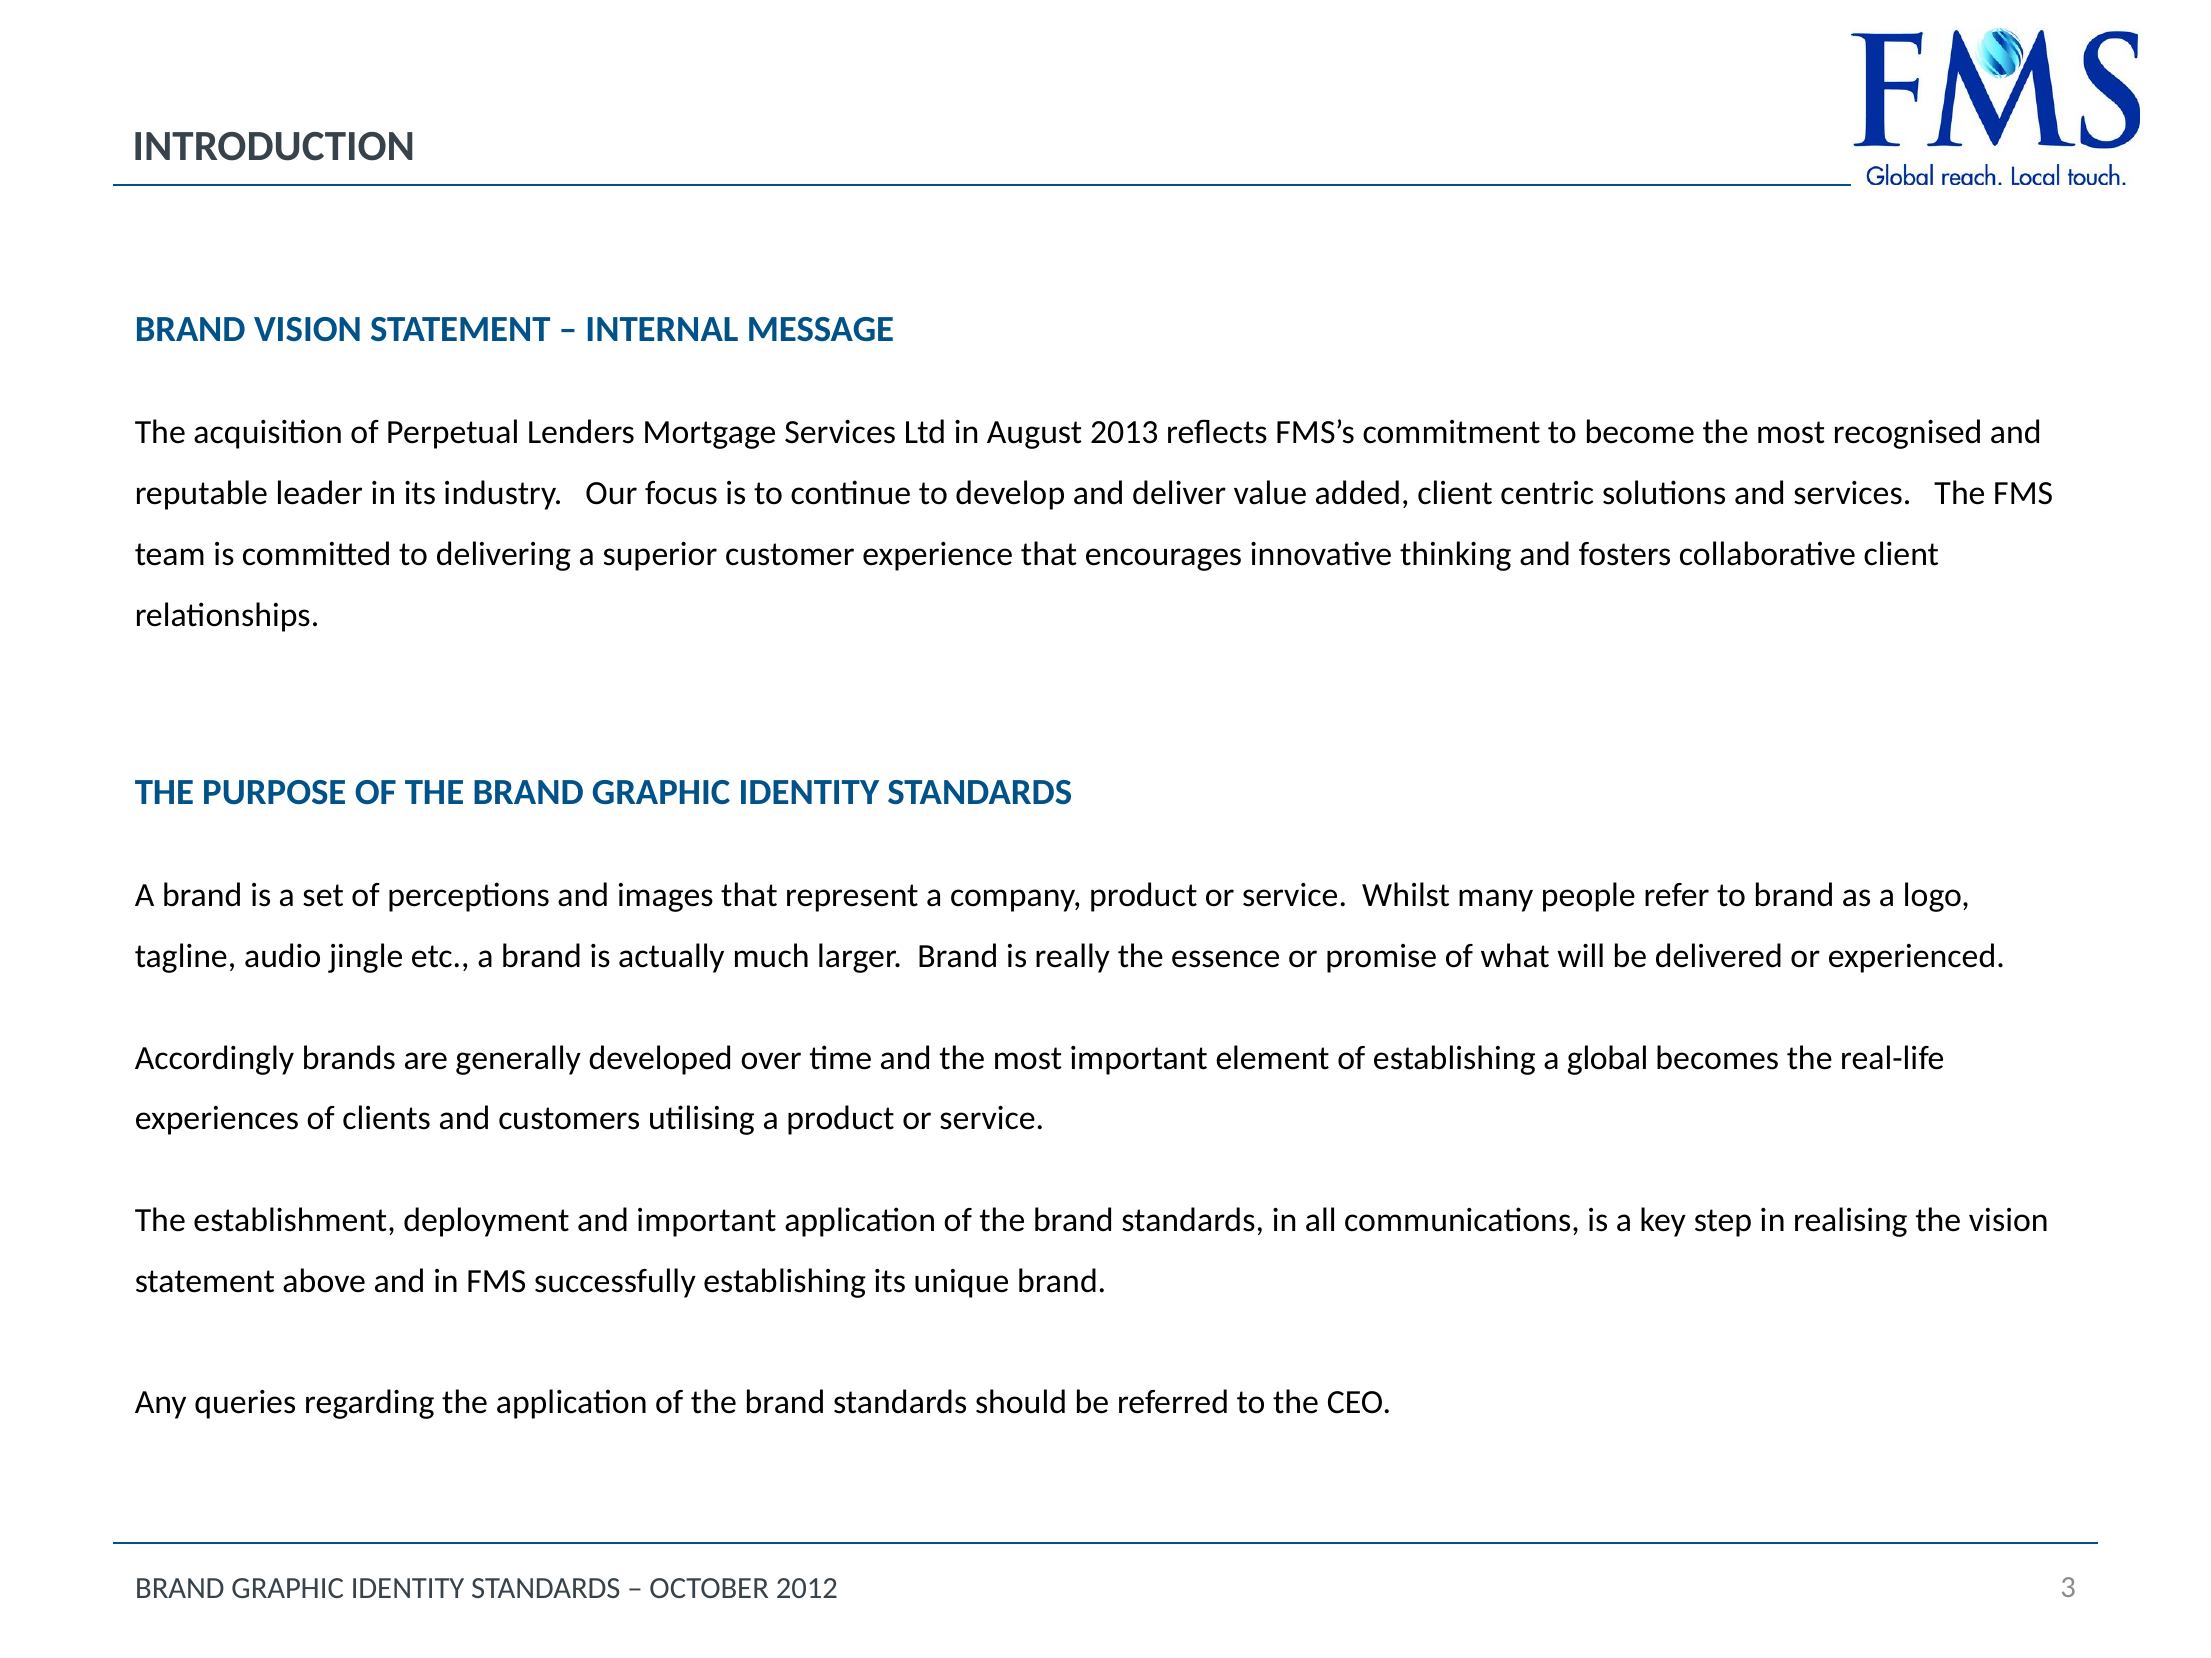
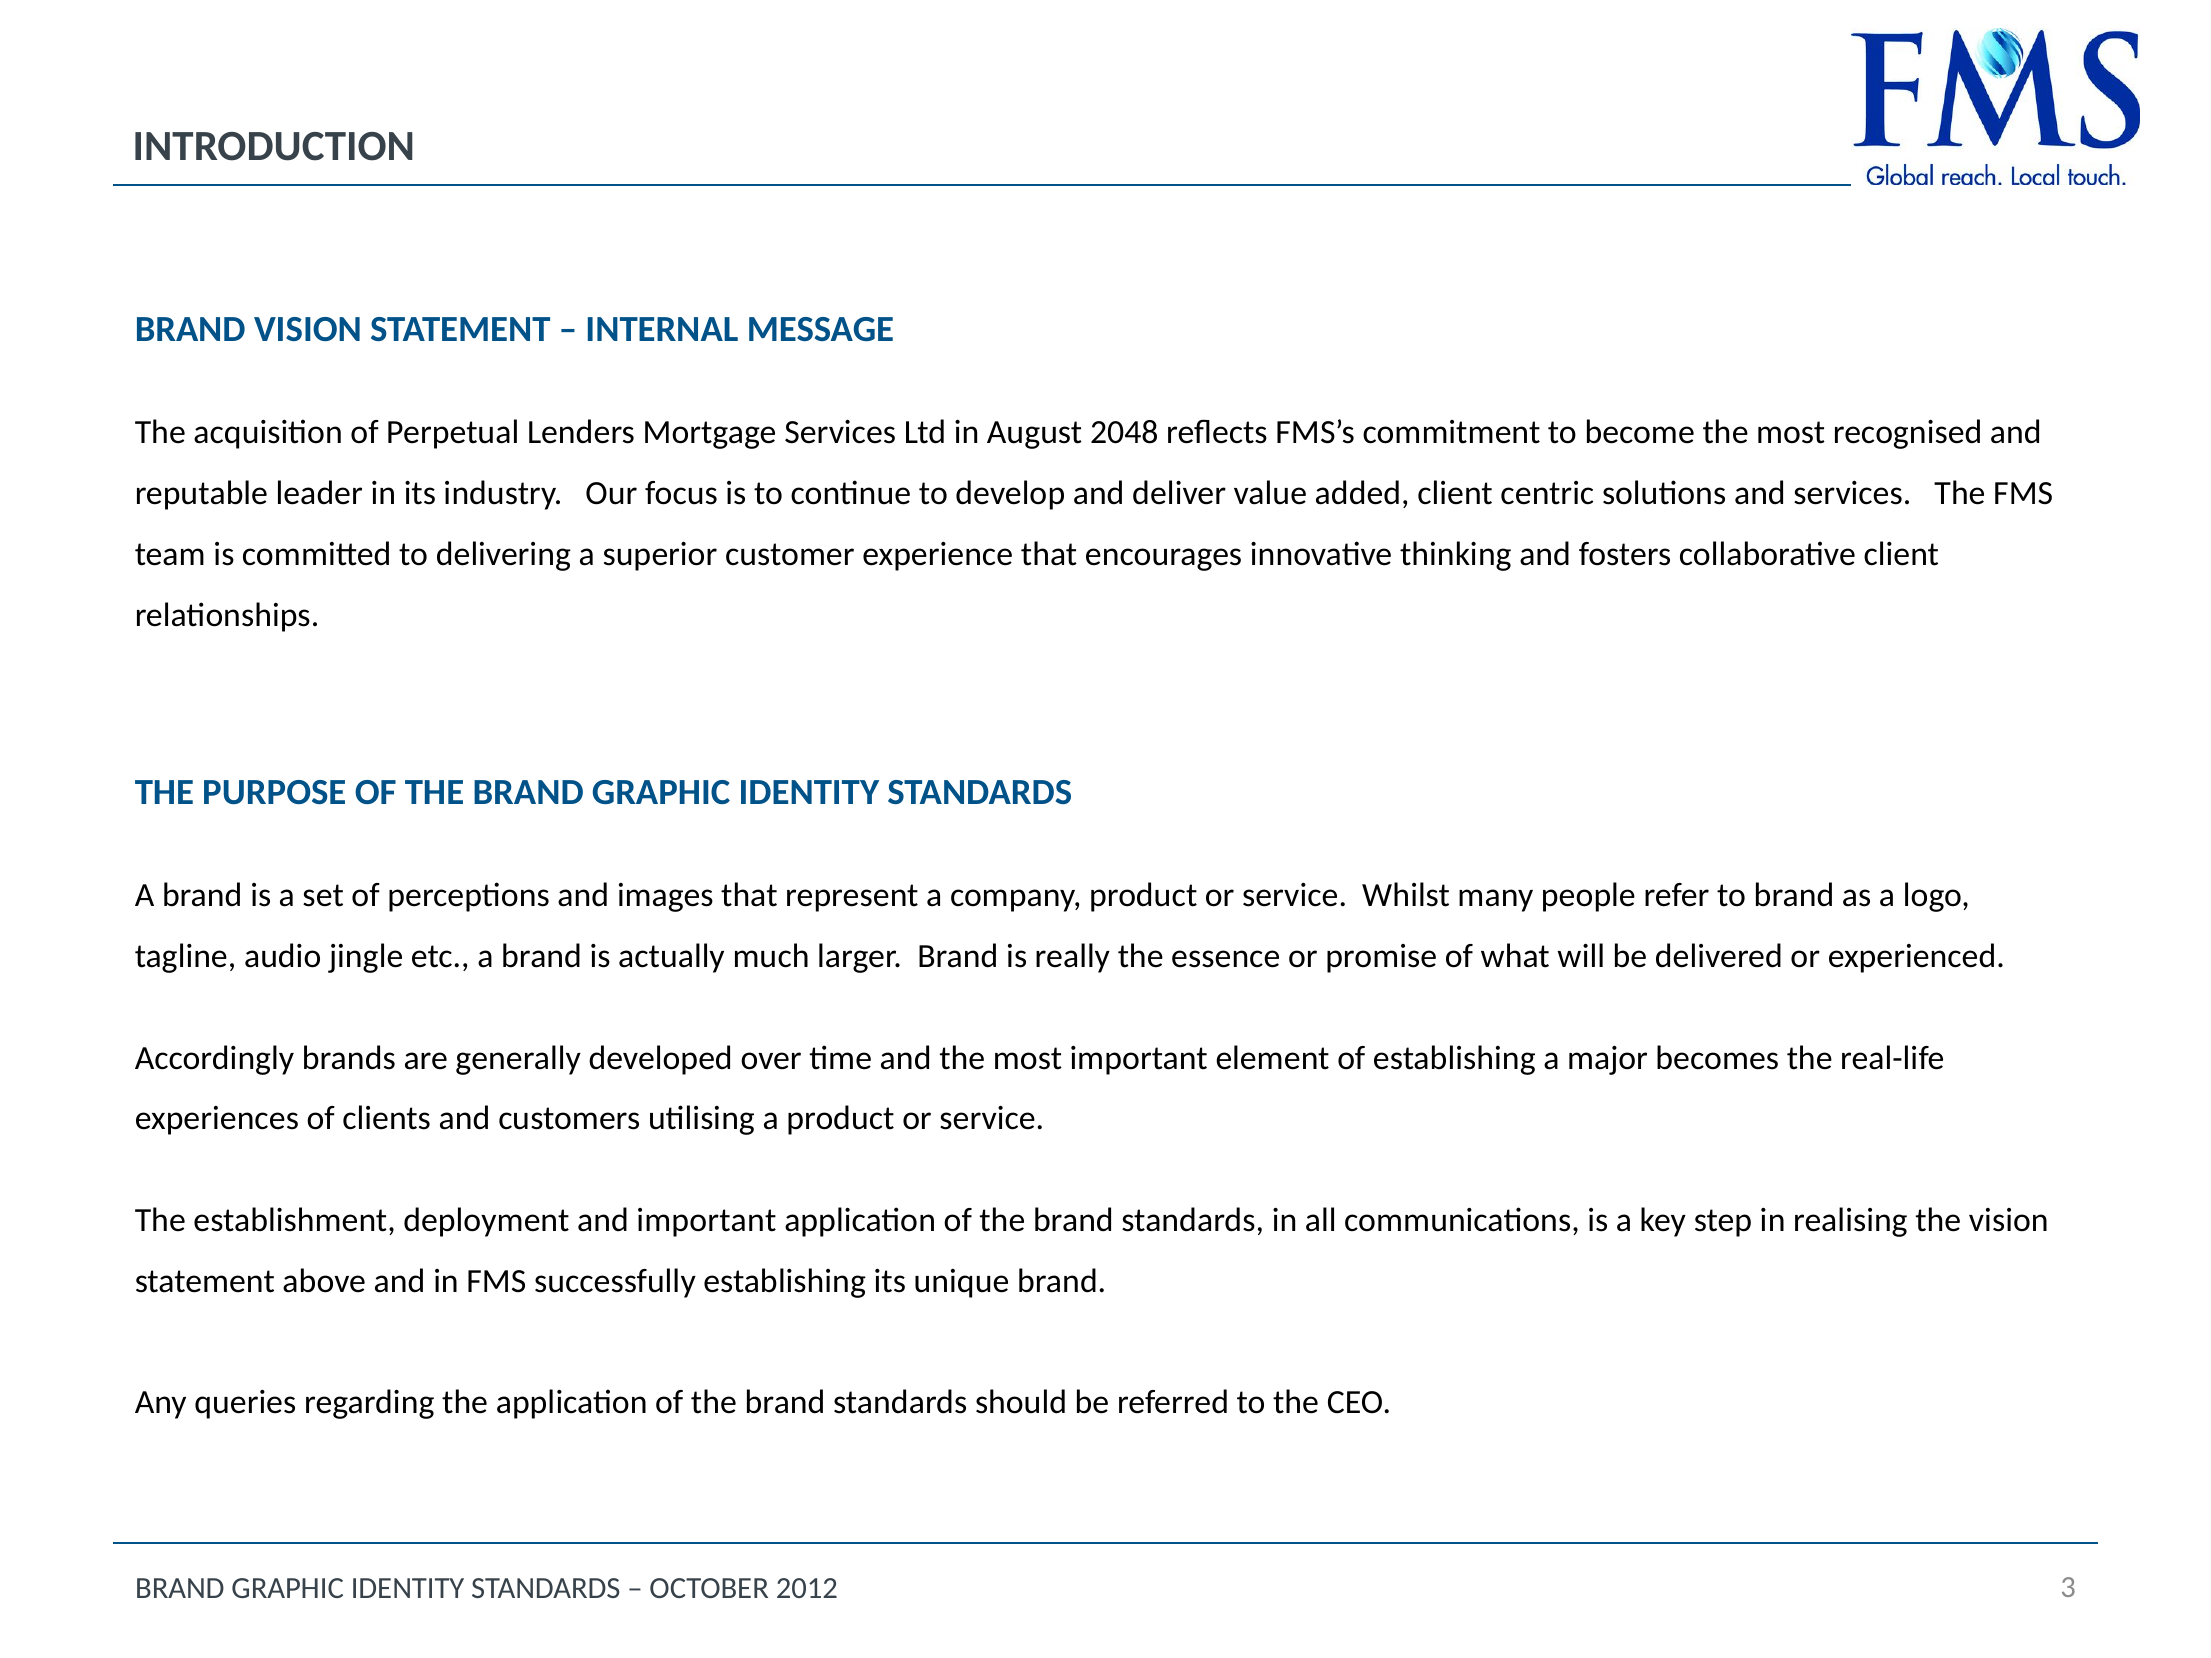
2013: 2013 -> 2048 (1124, 433)
global: global -> major (1608, 1058)
